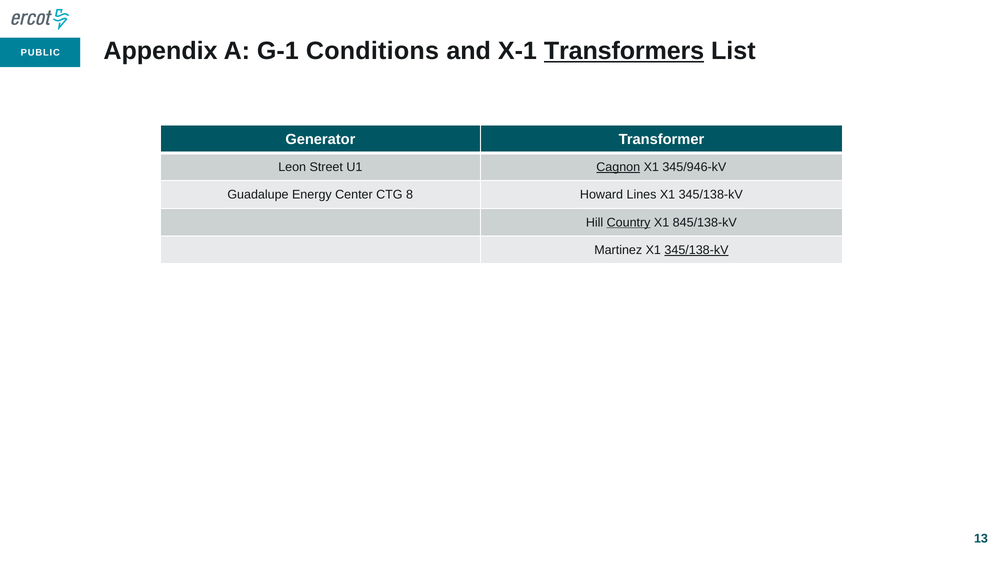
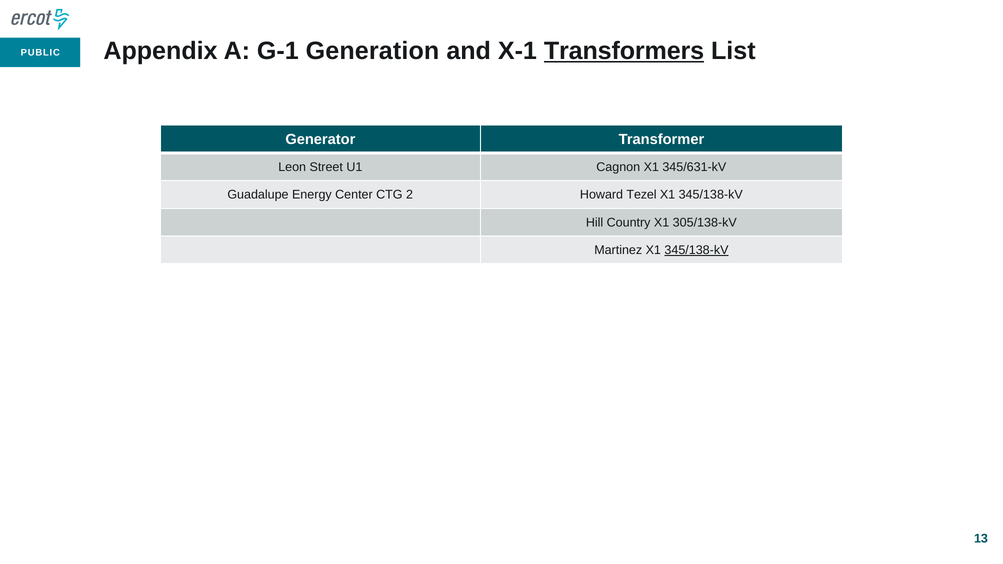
Conditions: Conditions -> Generation (372, 51)
Cagnon underline: present -> none (618, 167)
345/946-kV: 345/946-kV -> 345/631-kV (694, 167)
8: 8 -> 2 (410, 195)
Lines: Lines -> Tezel (642, 195)
Country underline: present -> none (629, 222)
845/138-kV: 845/138-kV -> 305/138-kV (705, 222)
